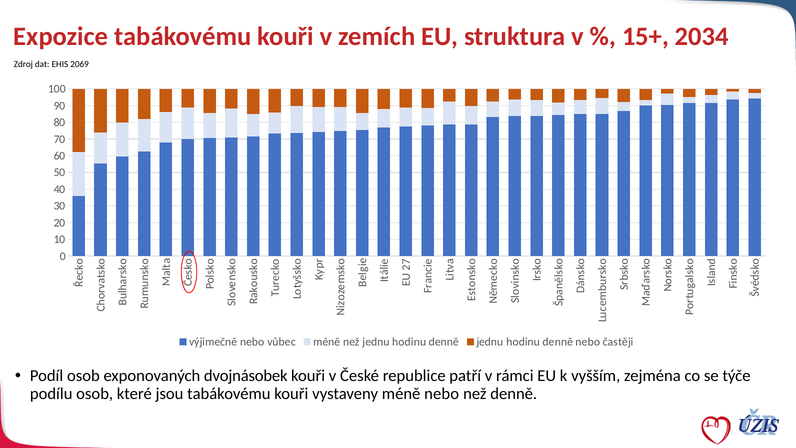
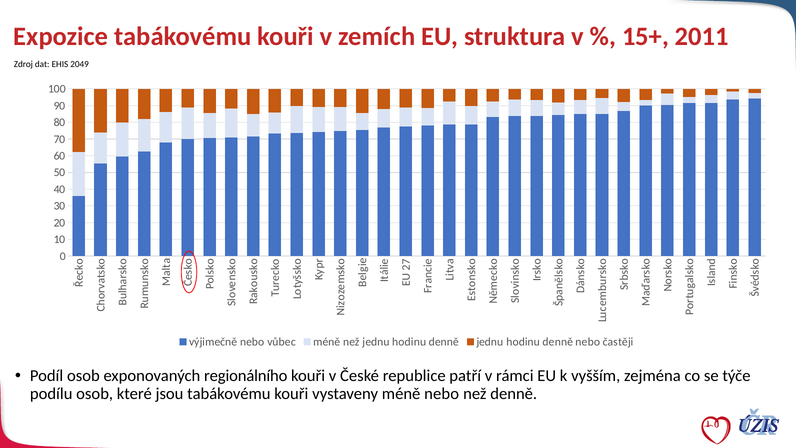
2034: 2034 -> 2011 (702, 36)
2069: 2069 -> 2049 (80, 64)
dvojnásobek: dvojnásobek -> regionálního (246, 376)
